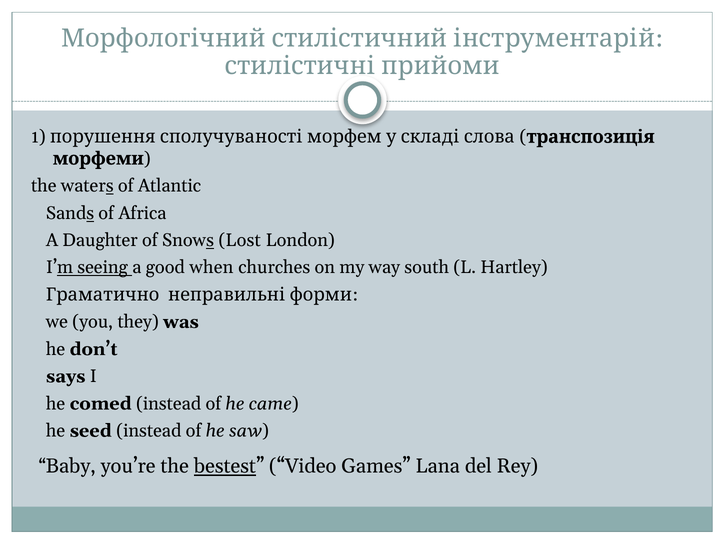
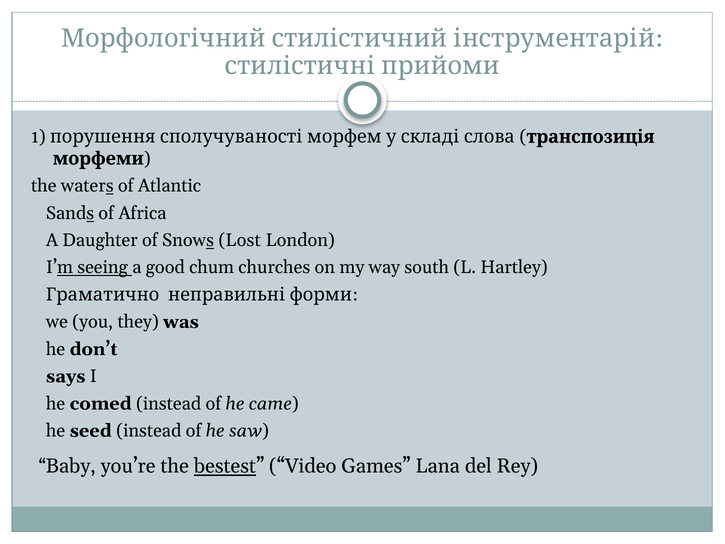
when: when -> chum (212, 267)
